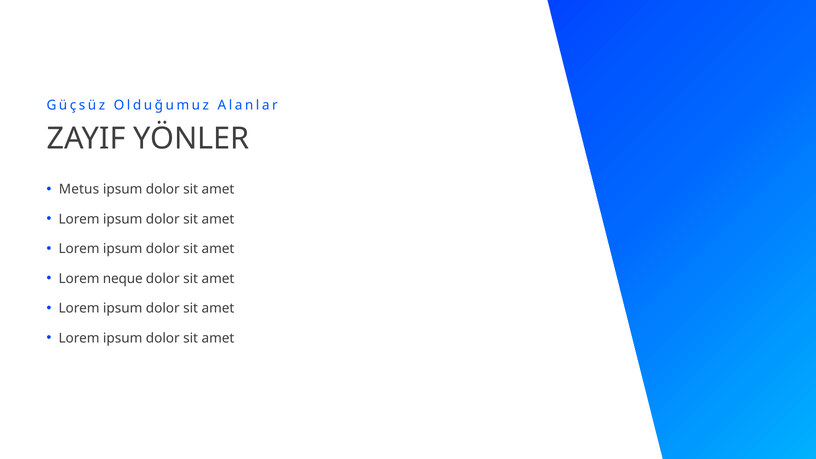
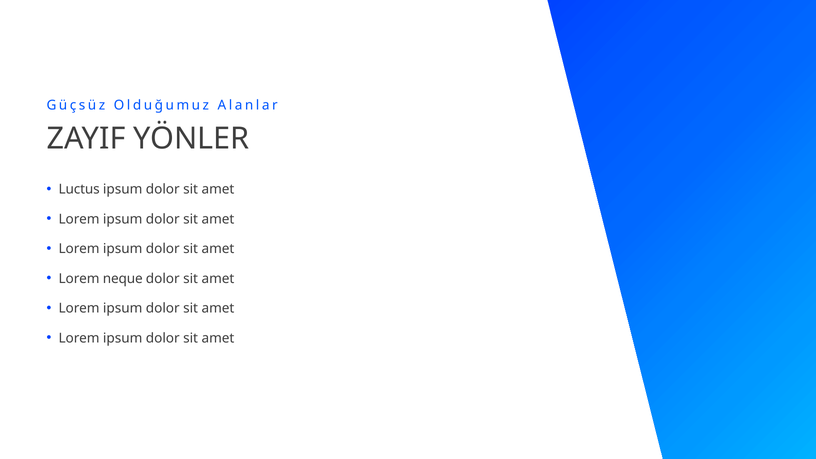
Metus: Metus -> Luctus (79, 189)
